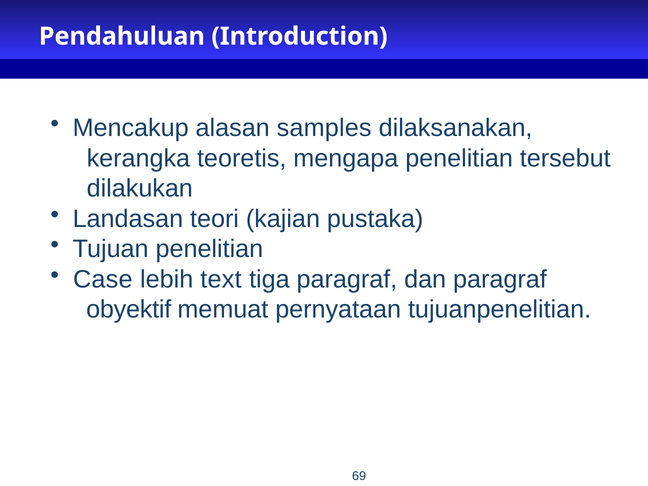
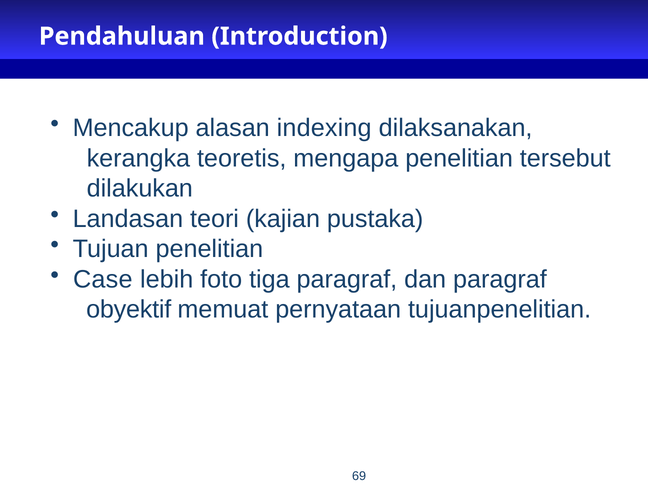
samples: samples -> indexing (324, 128)
text: text -> foto (221, 279)
